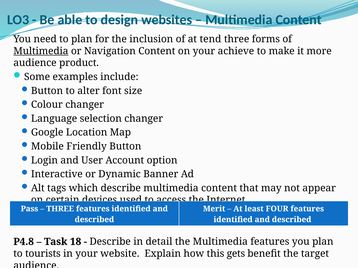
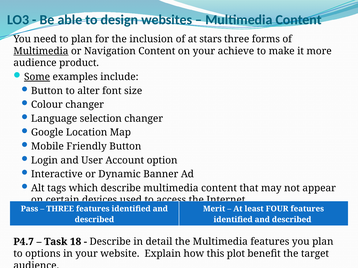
tend: tend -> stars (211, 39)
Some underline: none -> present (37, 77)
P4.8: P4.8 -> P4.7 (24, 242)
tourists: tourists -> options (43, 254)
gets: gets -> plot (236, 254)
